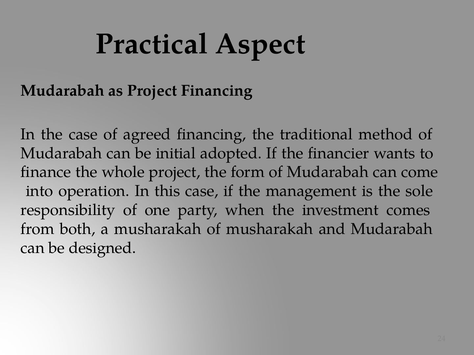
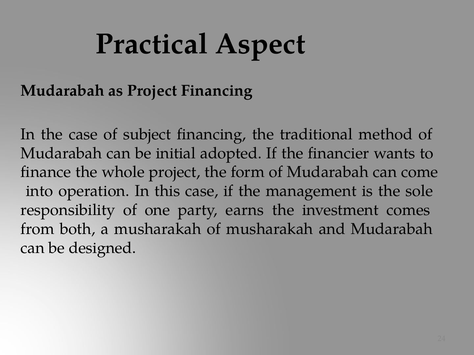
agreed: agreed -> subject (147, 134)
when: when -> earns (245, 210)
